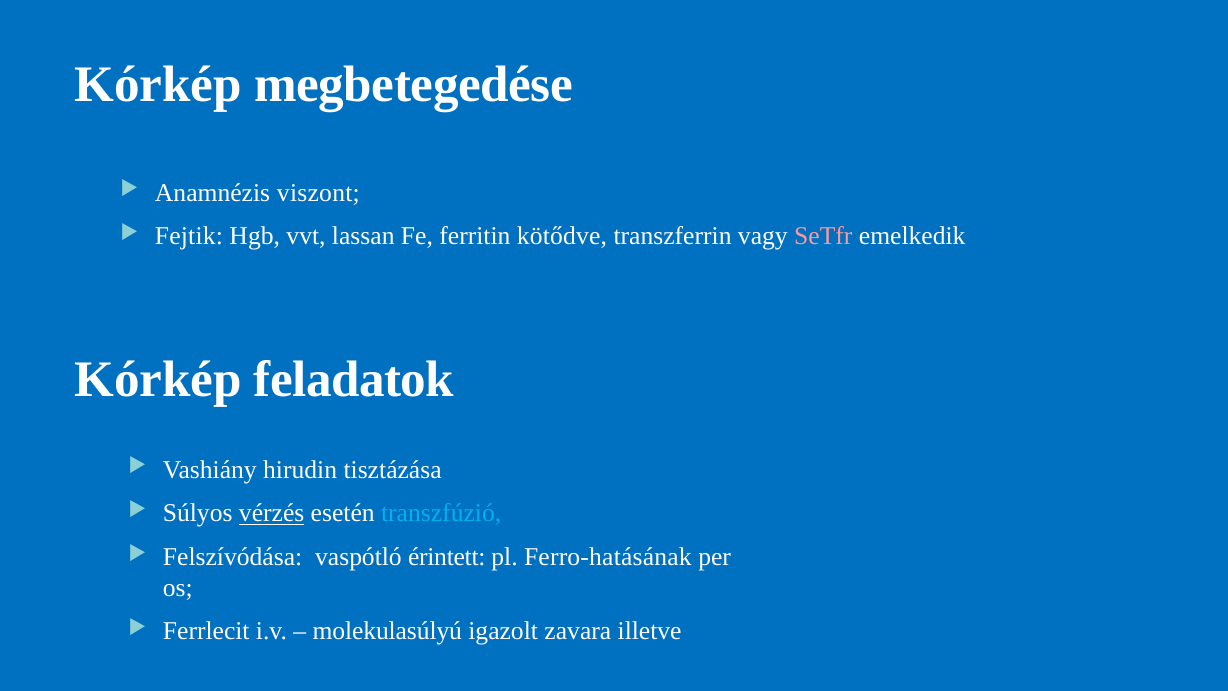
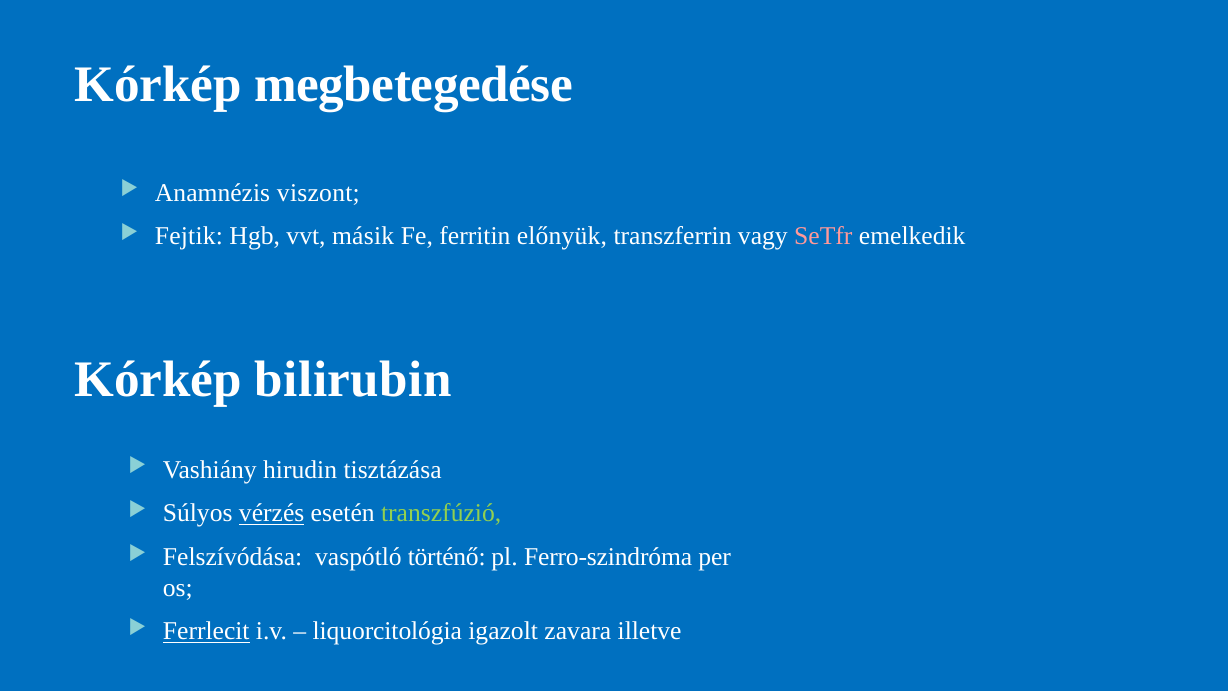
lassan: lassan -> másik (363, 236)
kötődve: kötődve -> előnyük (562, 236)
feladatok: feladatok -> bilirubin (353, 379)
transzfúzió colour: light blue -> light green (441, 513)
érintett: érintett -> történő (447, 557)
Ferro-hatásának: Ferro-hatásának -> Ferro-szindróma (608, 557)
Ferrlecit underline: none -> present (206, 631)
molekulasúlyú: molekulasúlyú -> liquorcitológia (387, 631)
